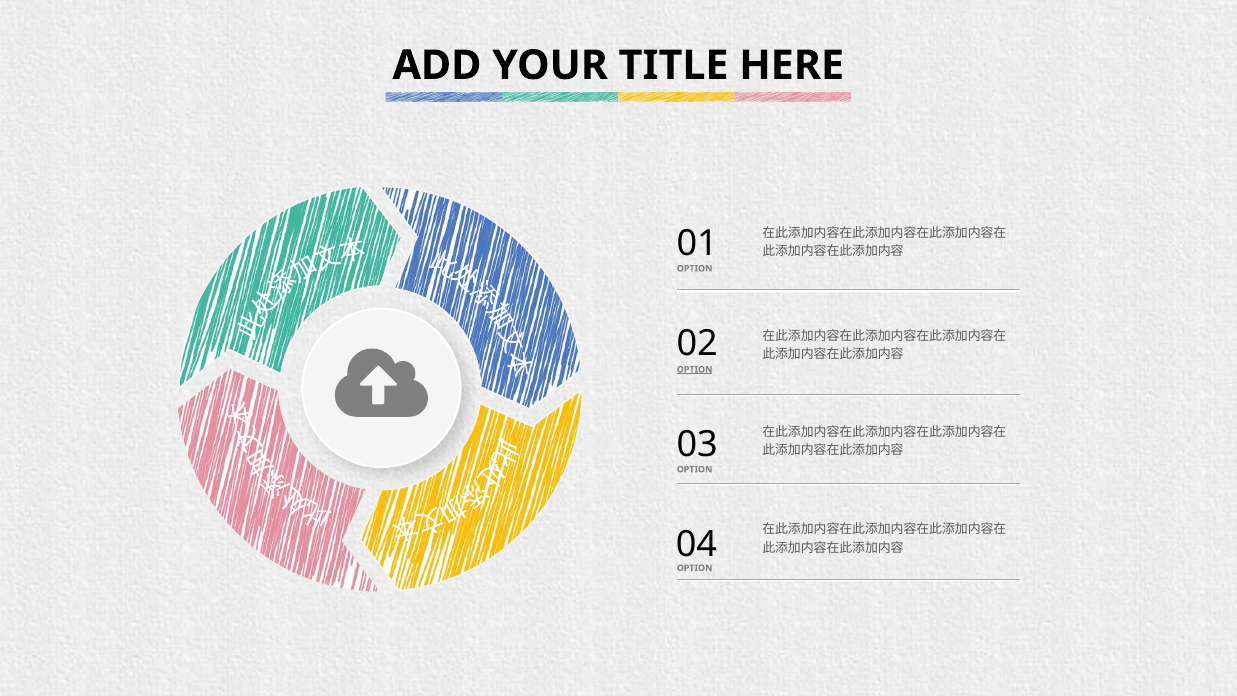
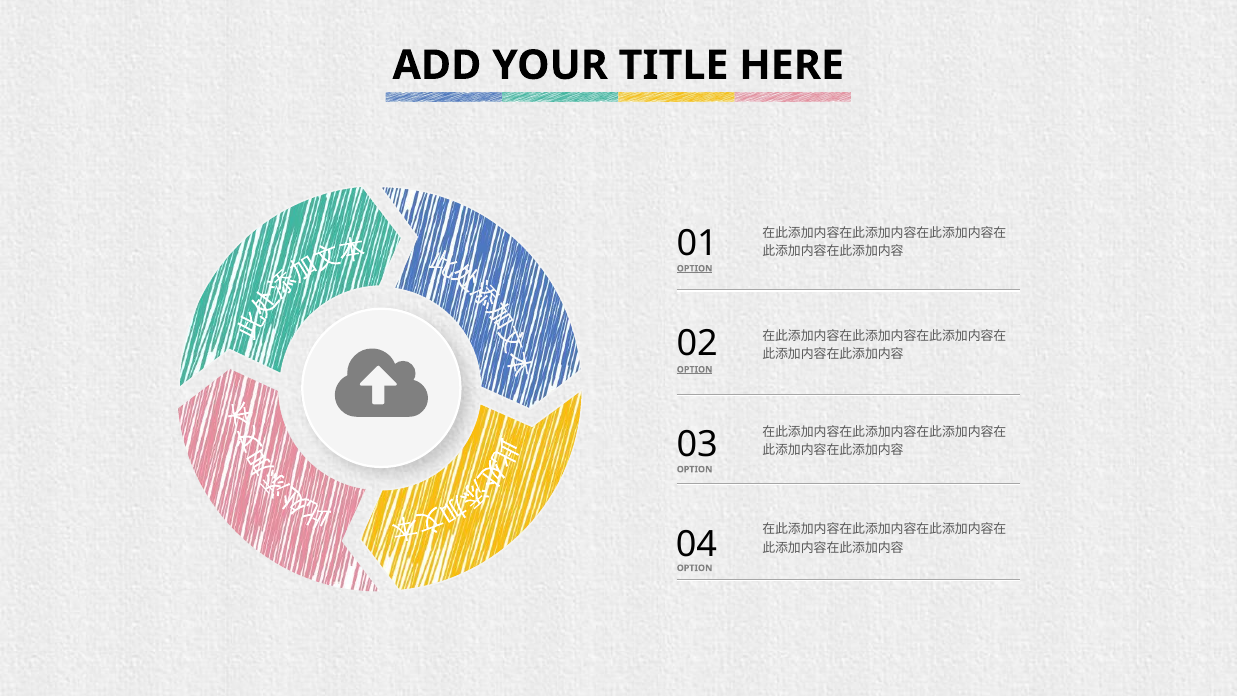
OPTION underline: none -> present (695, 268)
